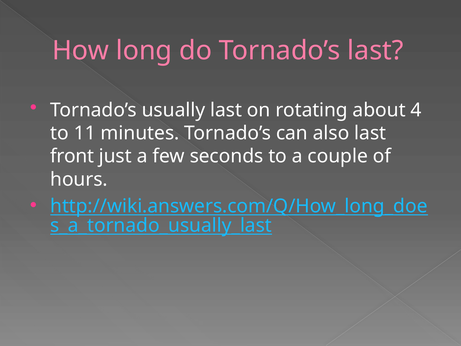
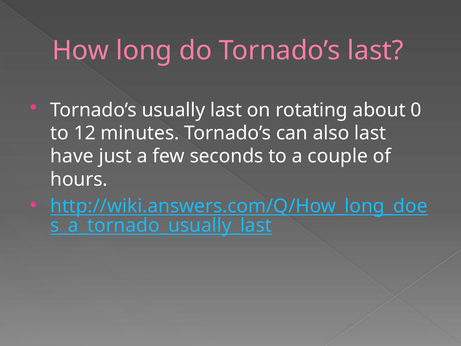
4: 4 -> 0 (416, 110)
11: 11 -> 12 (85, 133)
front: front -> have (72, 156)
